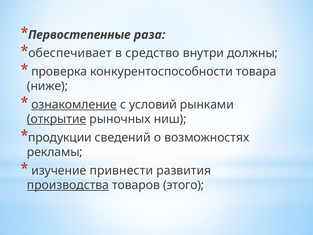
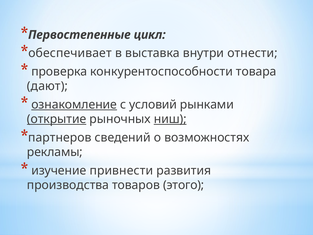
раза: раза -> цикл (150, 35)
средство: средство -> выставка (152, 53)
должны: должны -> отнести (252, 53)
ниже: ниже -> дают (47, 86)
ниш underline: none -> present (170, 119)
продукции: продукции -> партнеров (60, 137)
производства underline: present -> none (68, 185)
